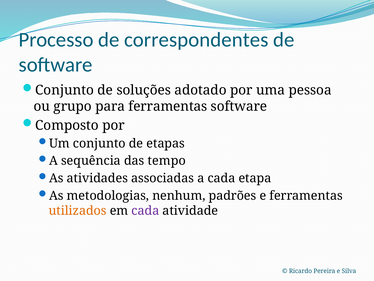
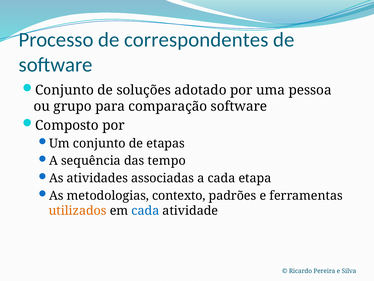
para ferramentas: ferramentas -> comparação (168, 106)
nenhum: nenhum -> contexto (179, 195)
cada colour: purple -> blue (145, 210)
